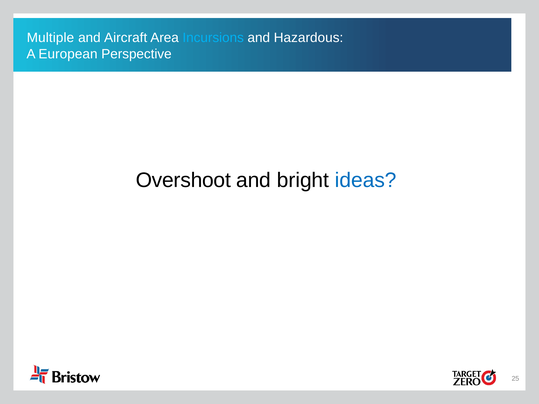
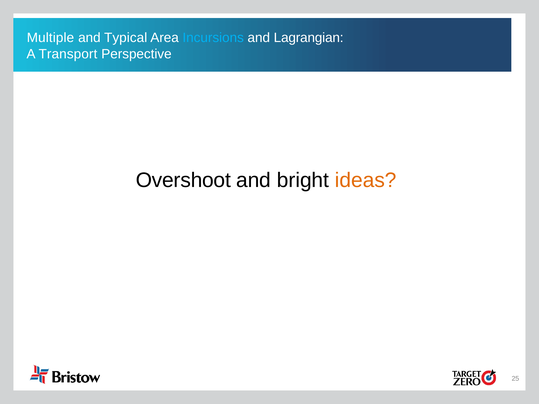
Aircraft: Aircraft -> Typical (126, 38)
Hazardous: Hazardous -> Lagrangian (309, 38)
European: European -> Transport (68, 54)
ideas colour: blue -> orange (366, 180)
